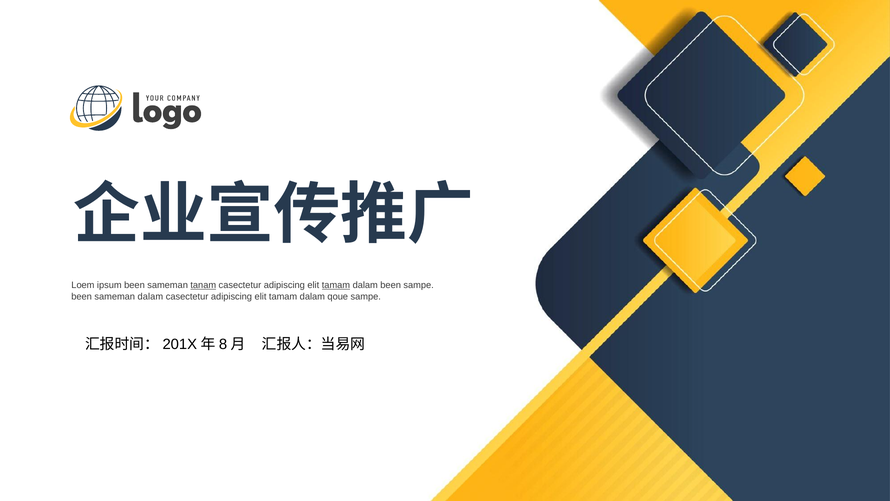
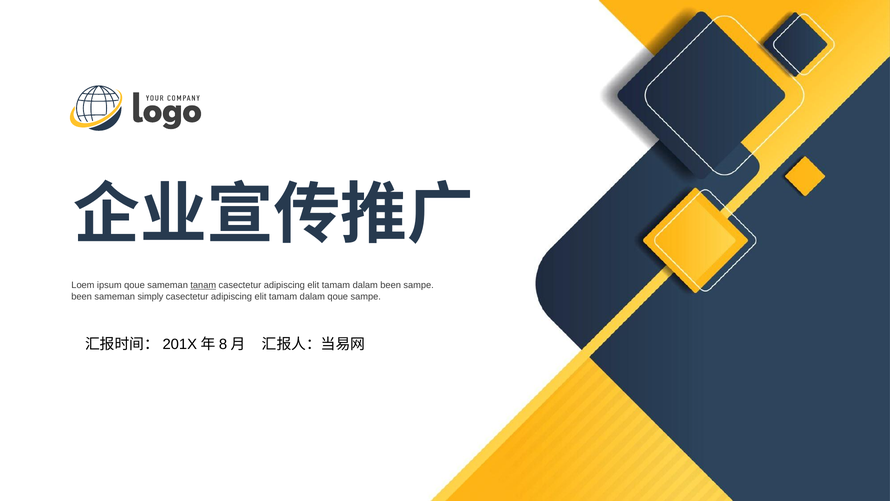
ipsum been: been -> qoue (135, 285)
tamam underline: present -> none (336, 285)
sameman dalam: dalam -> simply (150, 296)
